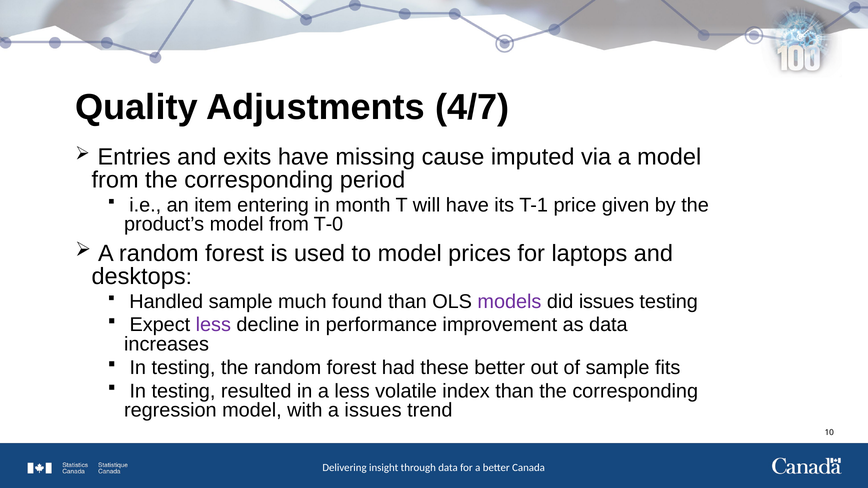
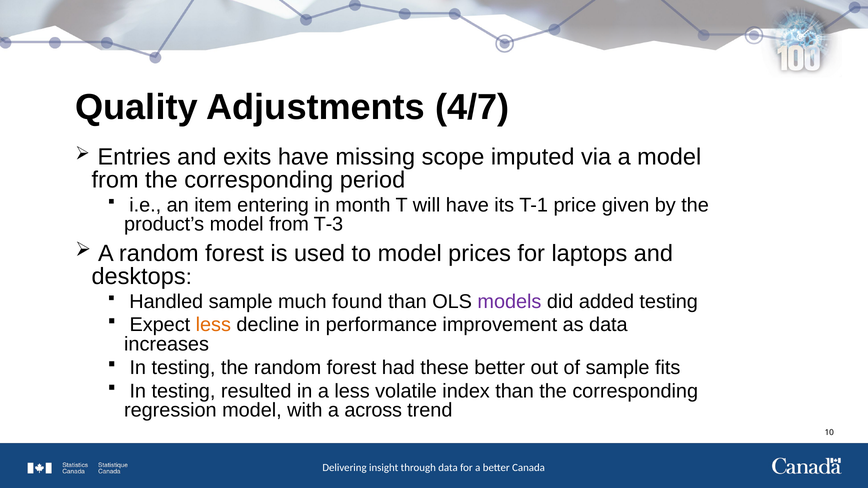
cause: cause -> scope (453, 157)
T-0: T-0 -> T-3 (328, 225)
did issues: issues -> added (606, 302)
less colour: purple -> orange (213, 325)
a issues: issues -> across (373, 410)
